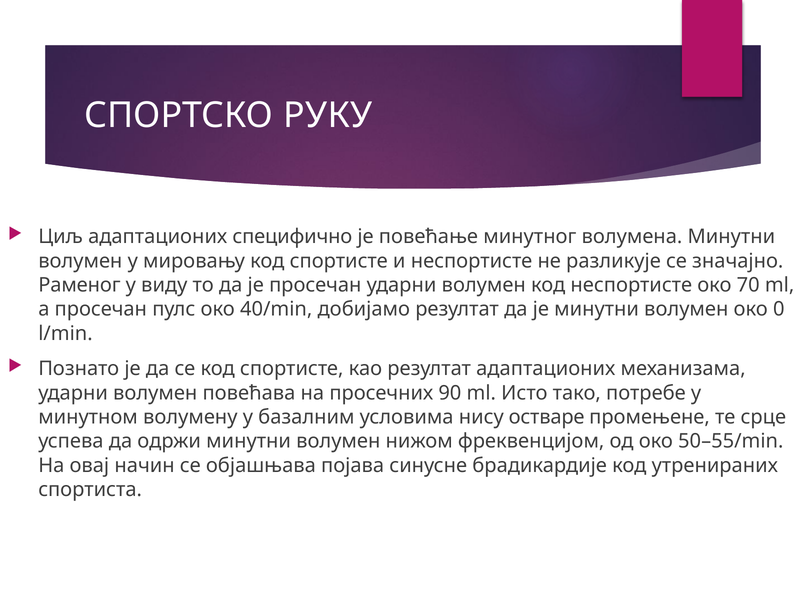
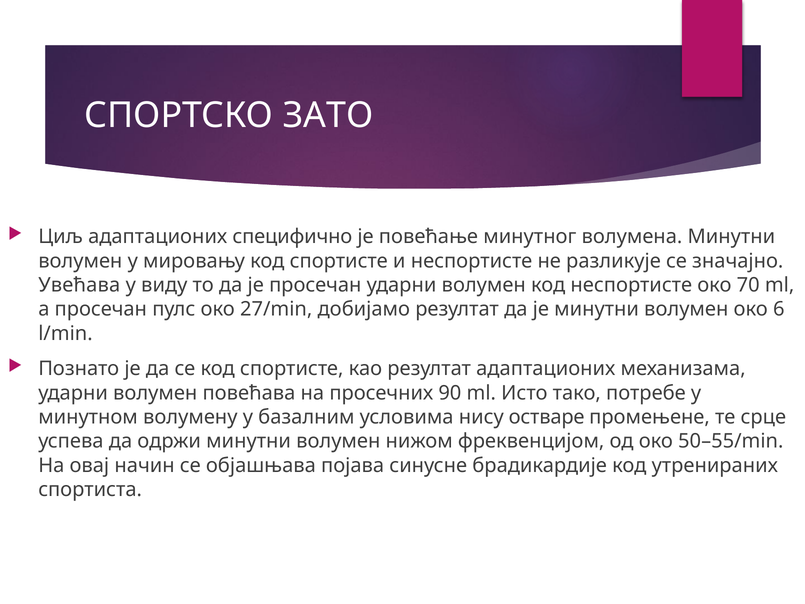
РУКУ: РУКУ -> ЗАТО (328, 115)
Раменог: Раменог -> Увећава (79, 285)
40/min: 40/min -> 27/min (276, 309)
0: 0 -> 6 (779, 309)
